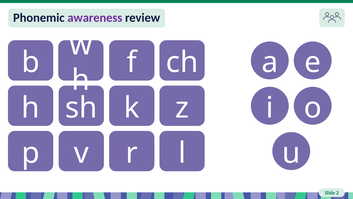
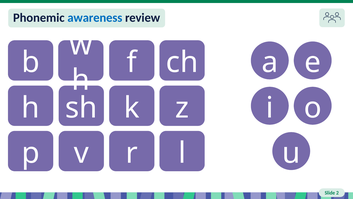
awareness colour: purple -> blue (95, 18)
